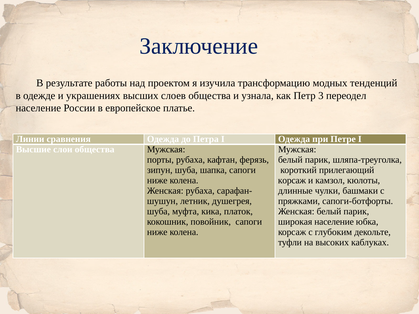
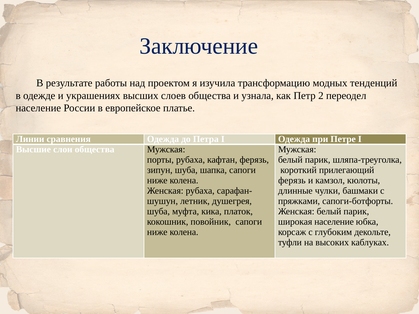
3: 3 -> 2 (321, 96)
корсаж: корсаж -> ферязь (292, 181)
